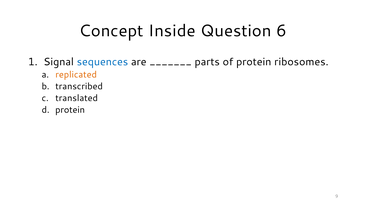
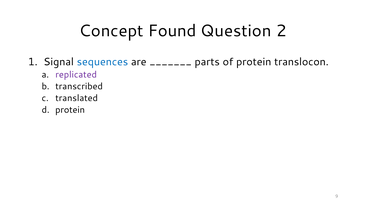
Inside: Inside -> Found (172, 31)
6: 6 -> 2 (281, 31)
ribosomes: ribosomes -> translocon (301, 62)
replicated colour: orange -> purple (76, 74)
